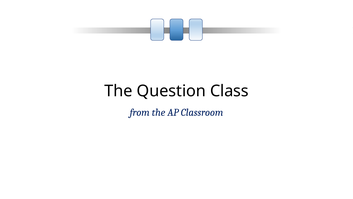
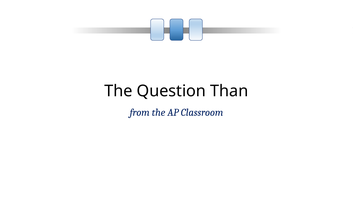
Class: Class -> Than (229, 91)
